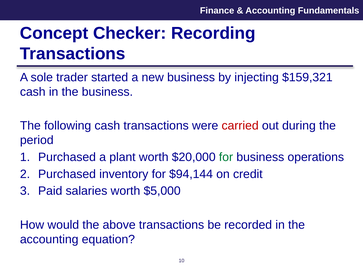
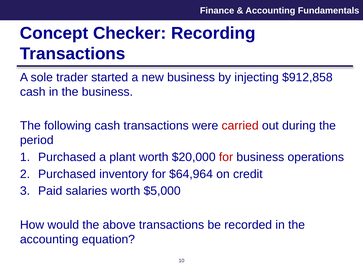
$159,321: $159,321 -> $912,858 (307, 77)
for colour: green -> red (226, 157)
$94,144: $94,144 -> $64,964 (191, 174)
